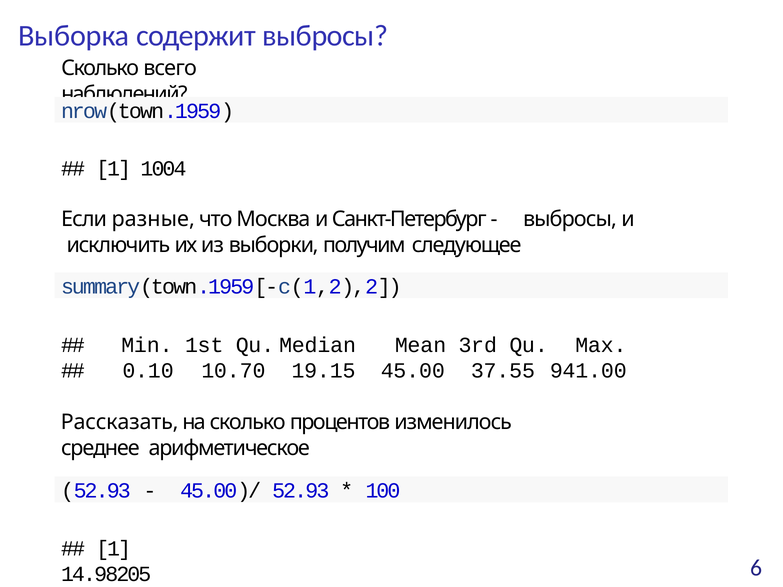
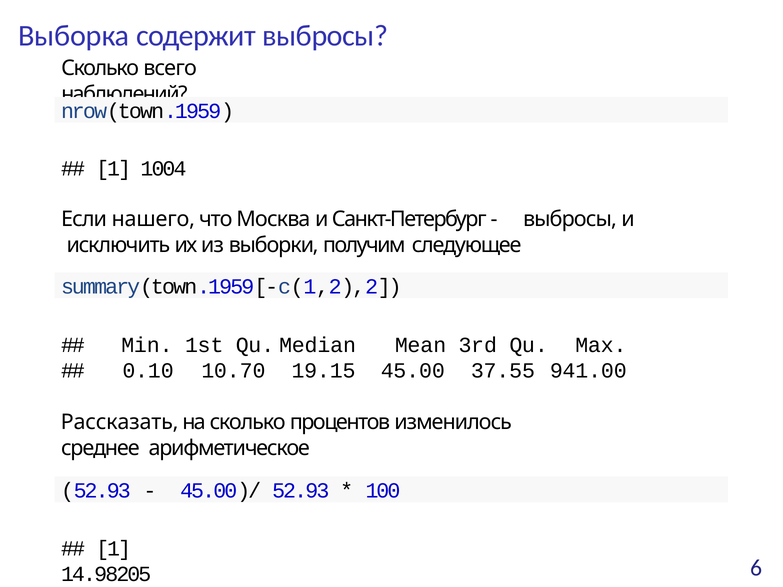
разные: разные -> нашего (153, 219)
